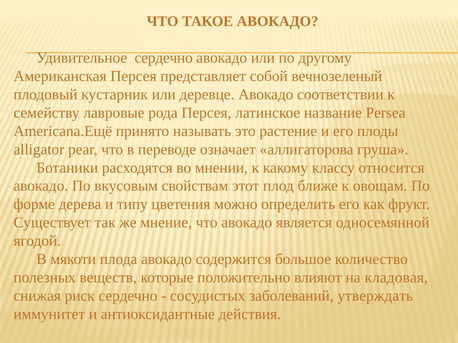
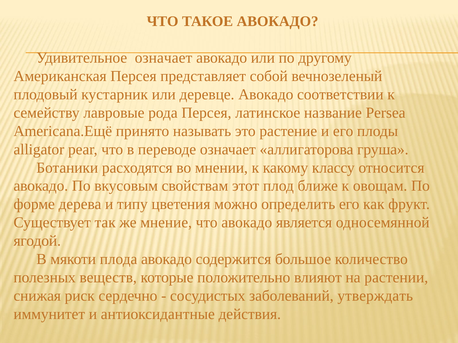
Удивительное сердечно: сердечно -> означает (164, 58)
кладовая: кладовая -> растении (396, 278)
